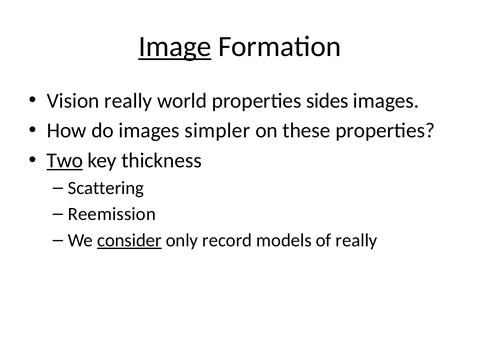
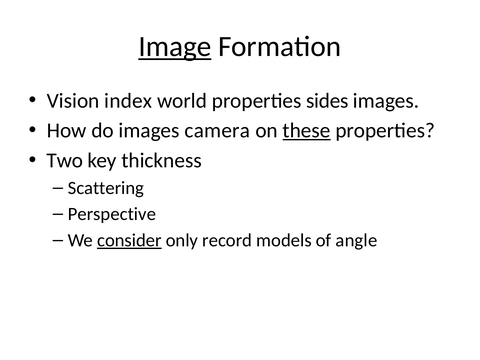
Vision really: really -> index (128, 101)
simpler: simpler -> camera (217, 131)
these underline: none -> present (307, 131)
Two underline: present -> none (65, 160)
Reemission: Reemission -> Perspective (112, 214)
of really: really -> angle (356, 240)
